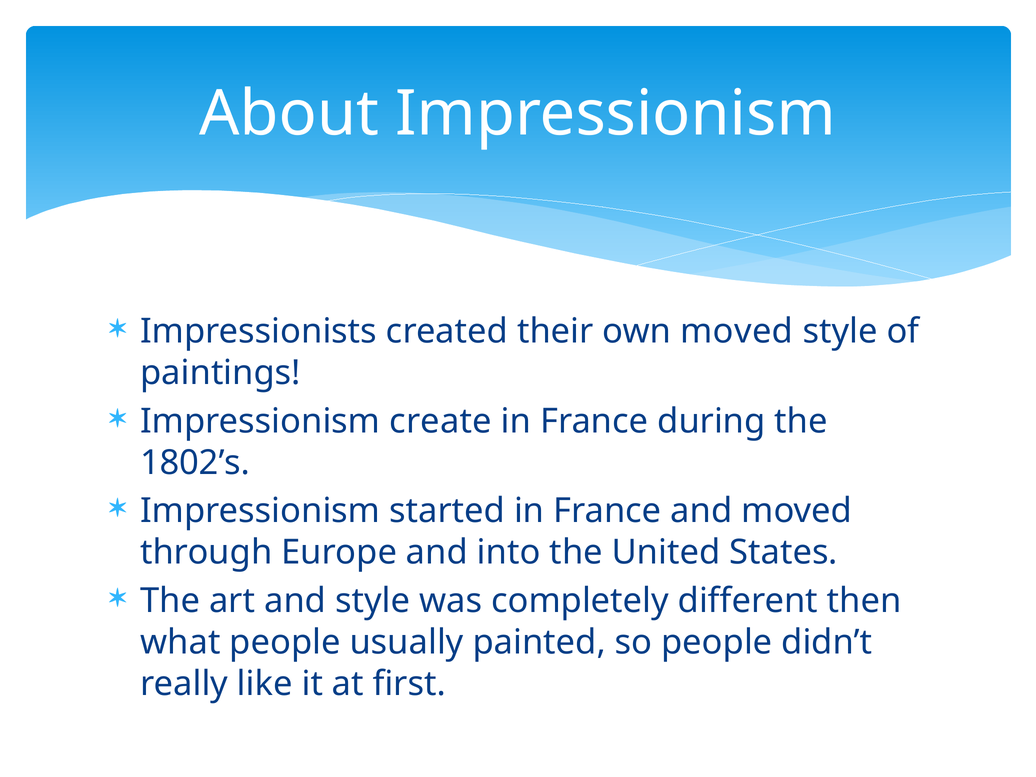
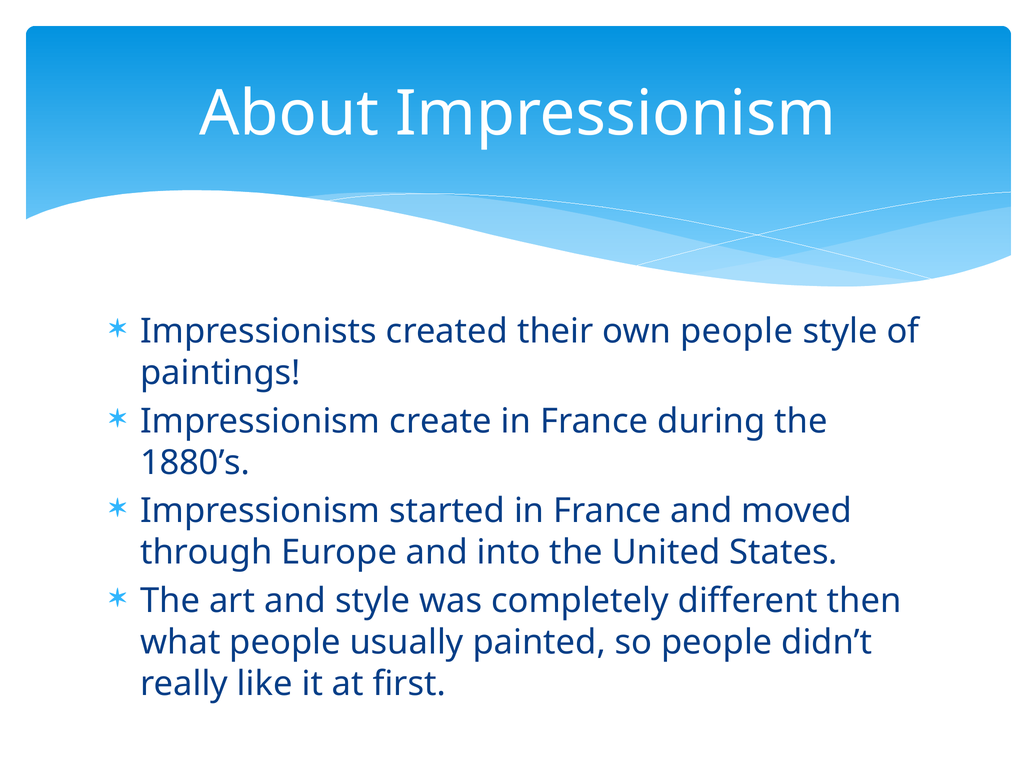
own moved: moved -> people (737, 331)
1802’s: 1802’s -> 1880’s (195, 463)
